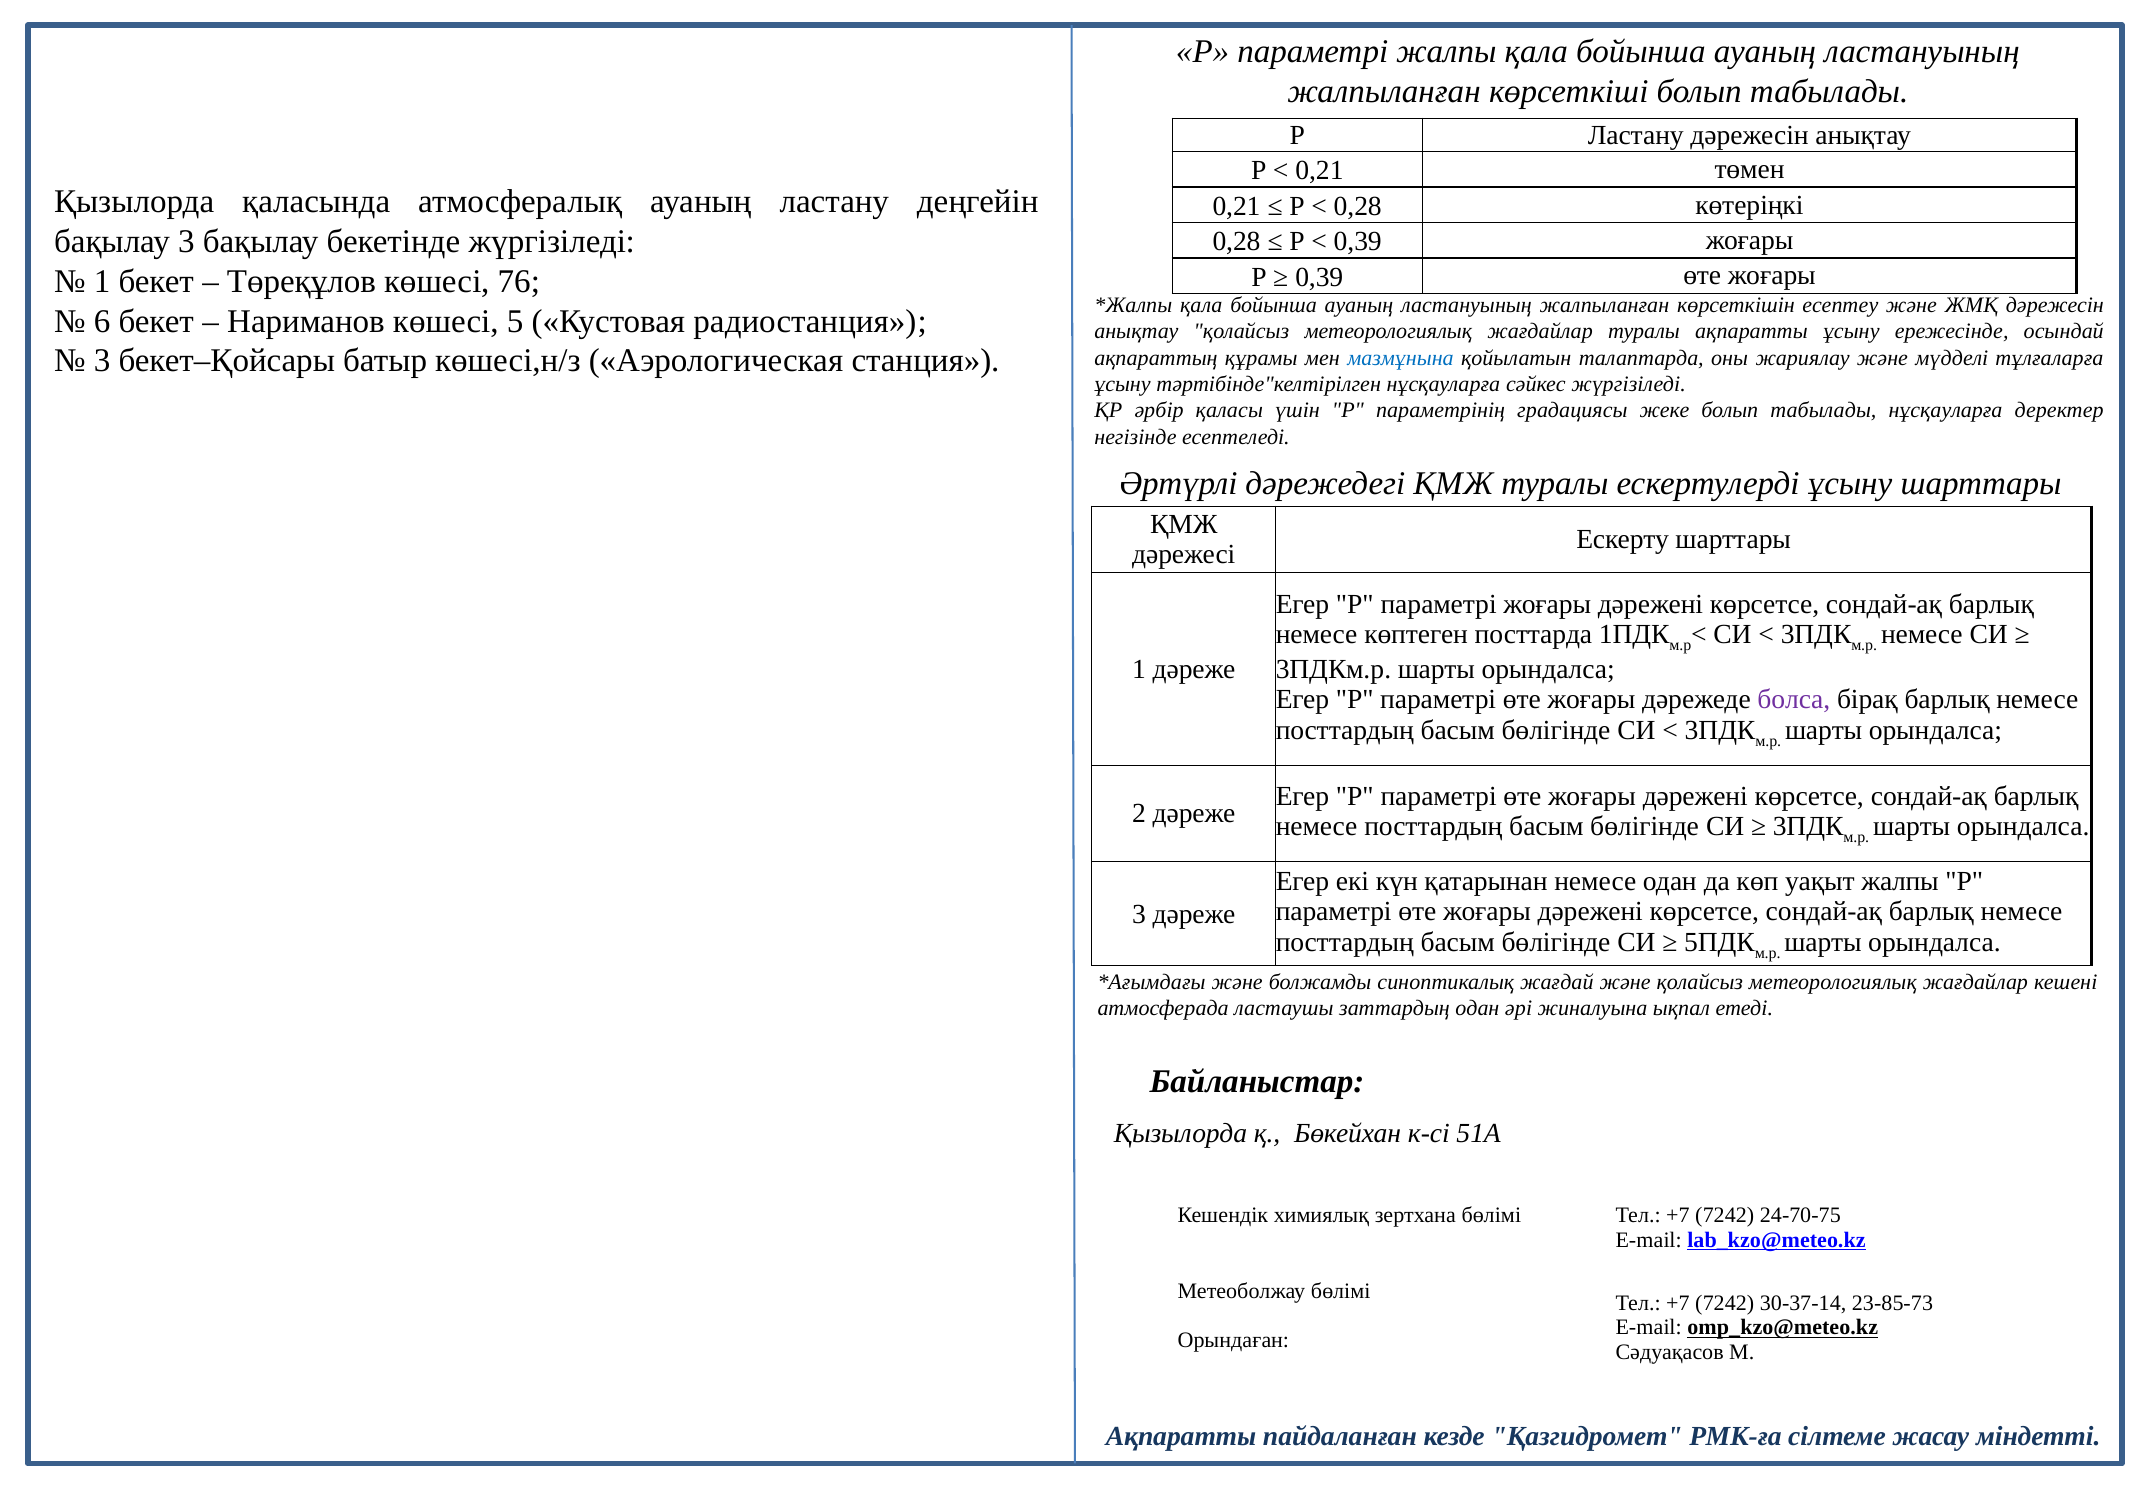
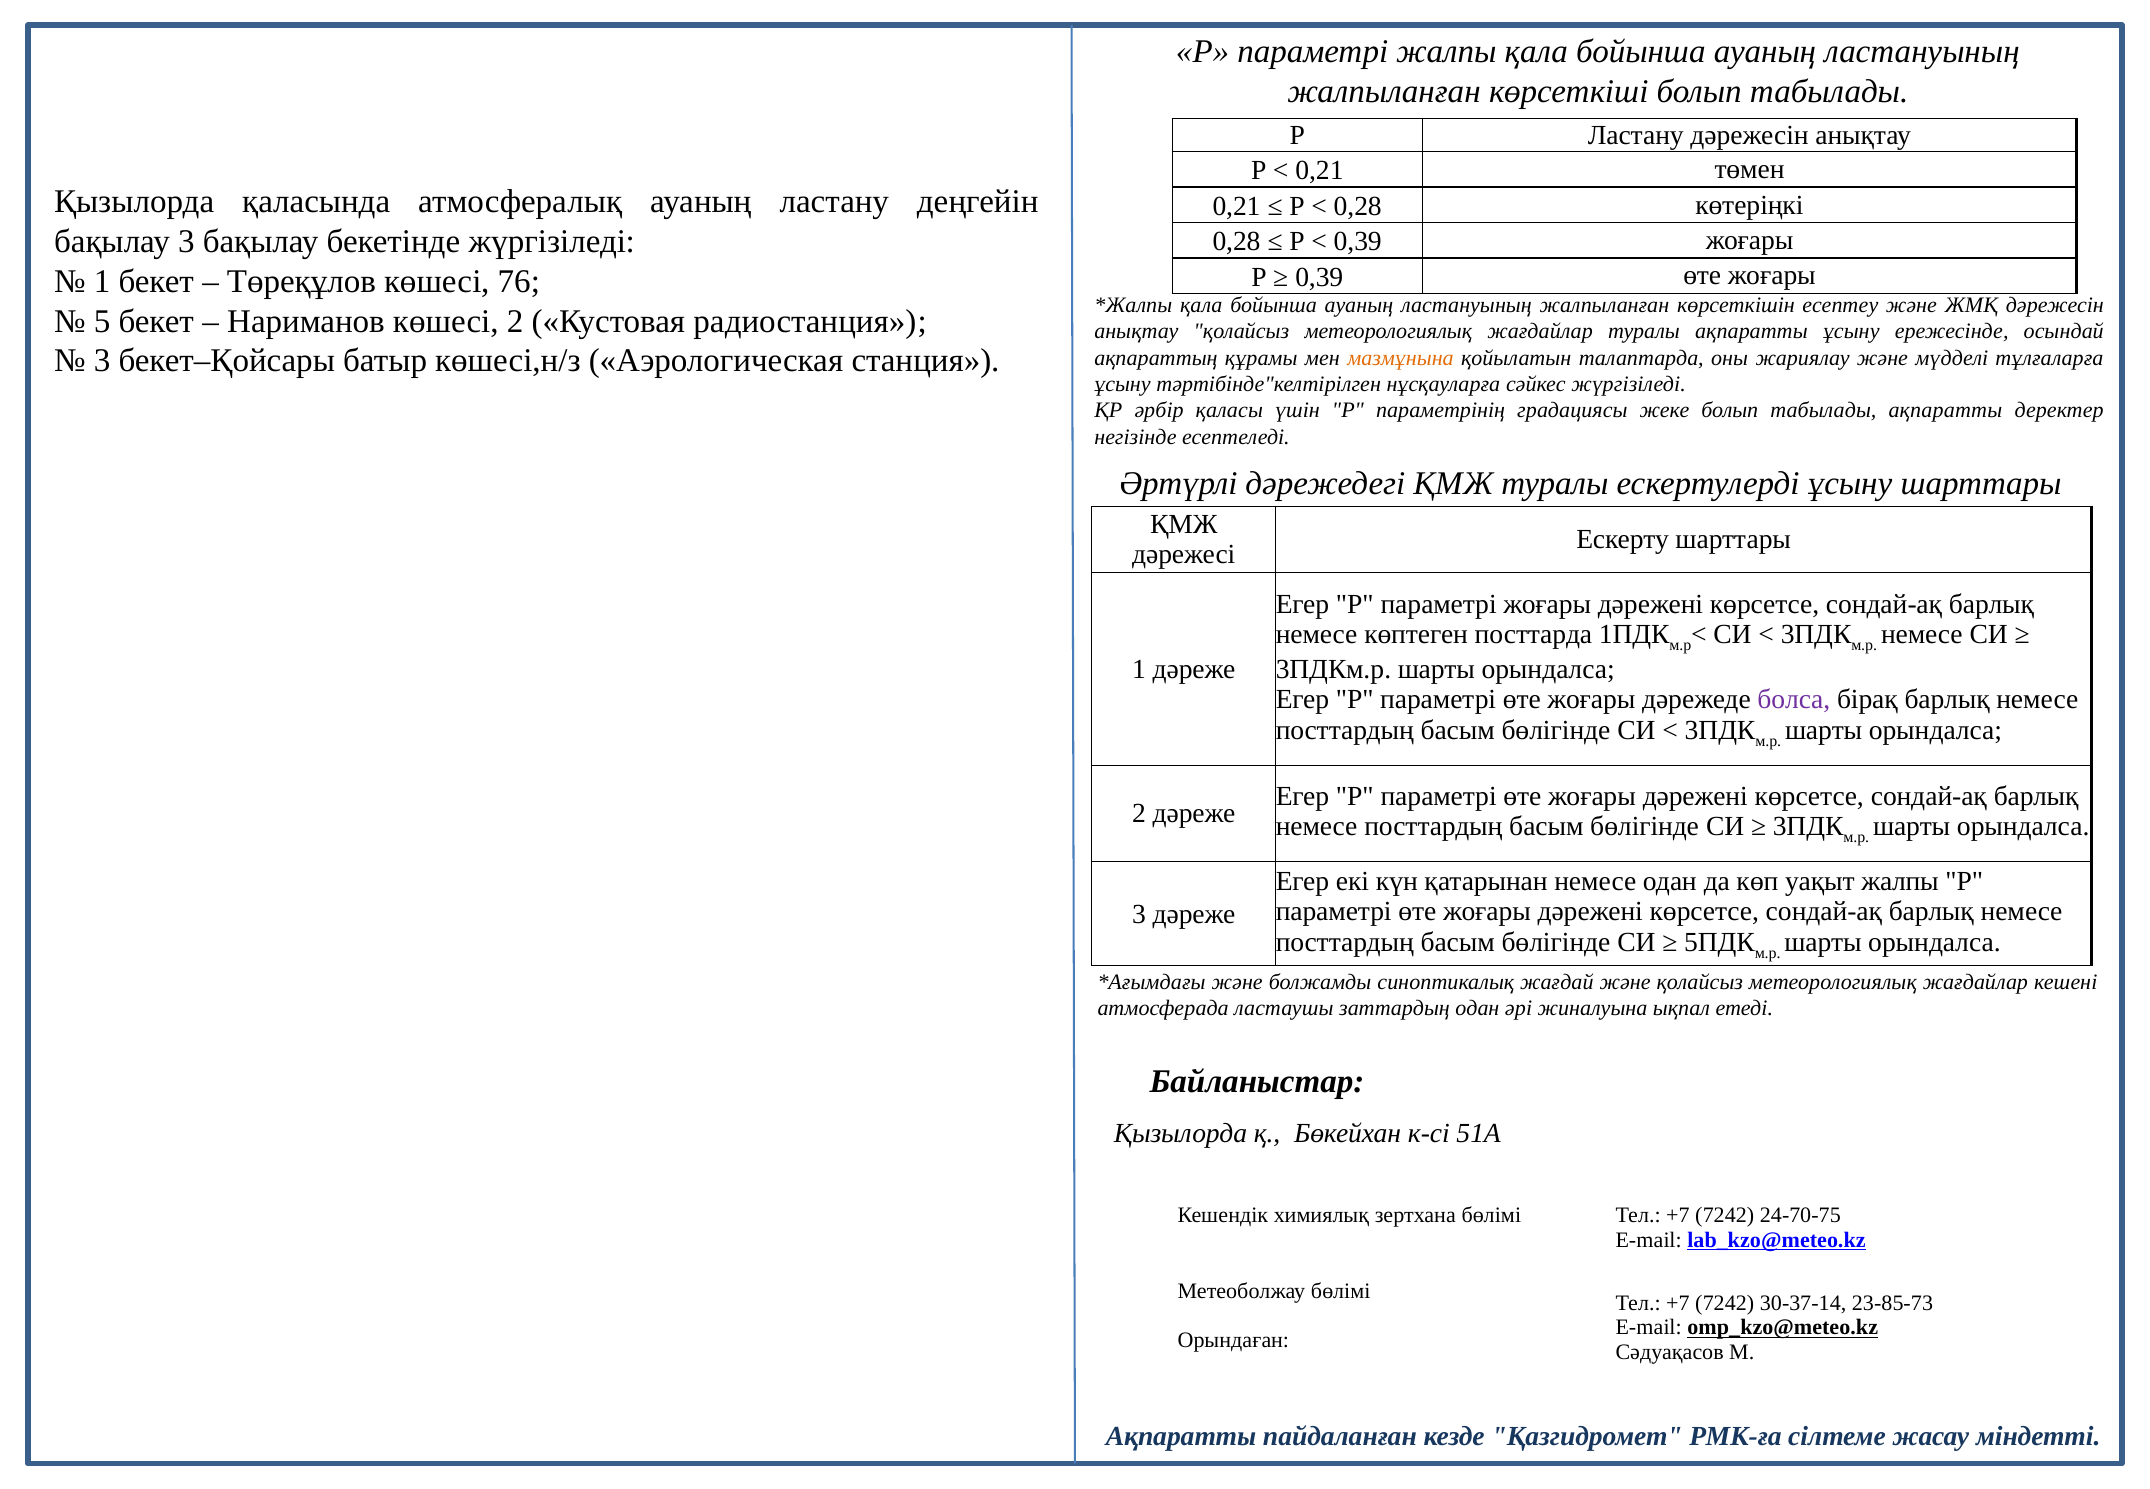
6: 6 -> 5 (102, 321)
көшесі 5: 5 -> 2 (515, 321)
мазмұнына colour: blue -> orange (1401, 358)
табылады нұсқауларға: нұсқауларға -> ақпаратты (1945, 410)
